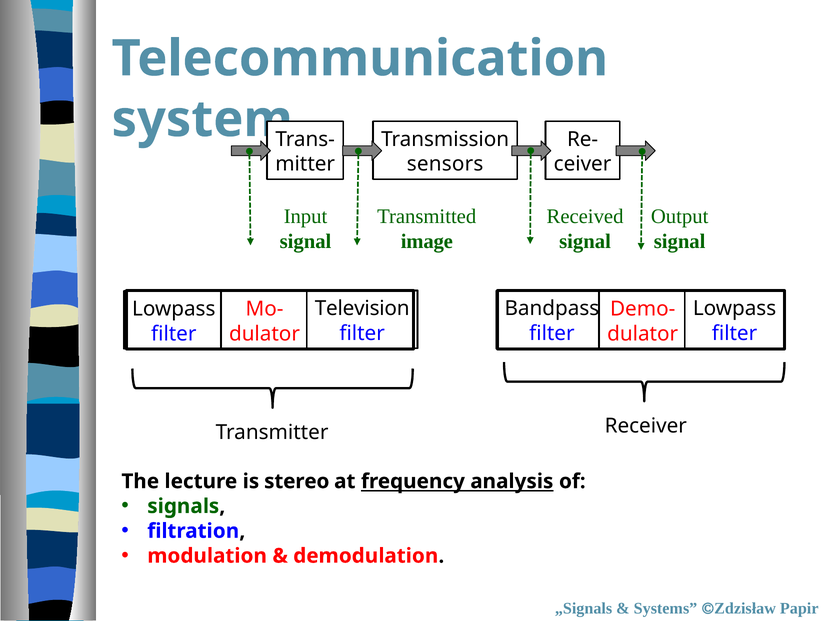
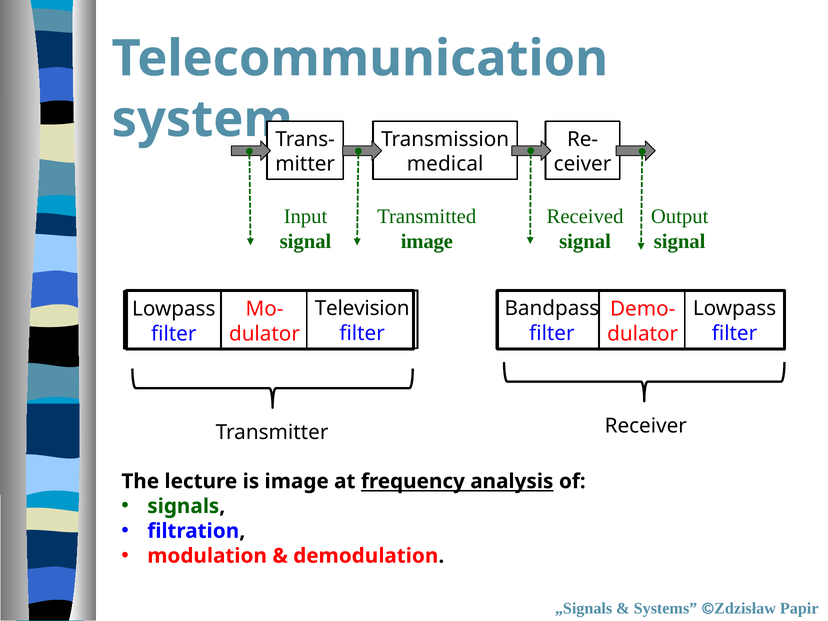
sensors: sensors -> medical (445, 164)
is stereo: stereo -> image (297, 481)
